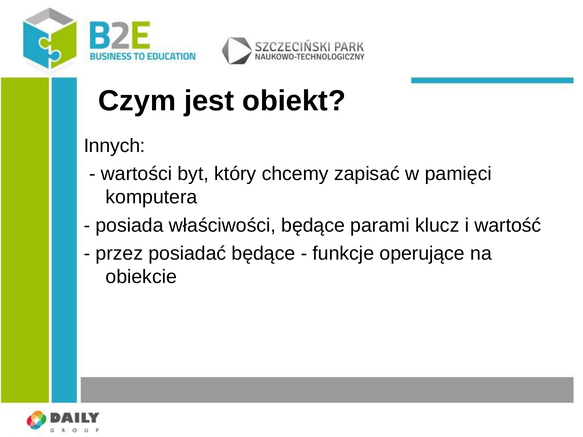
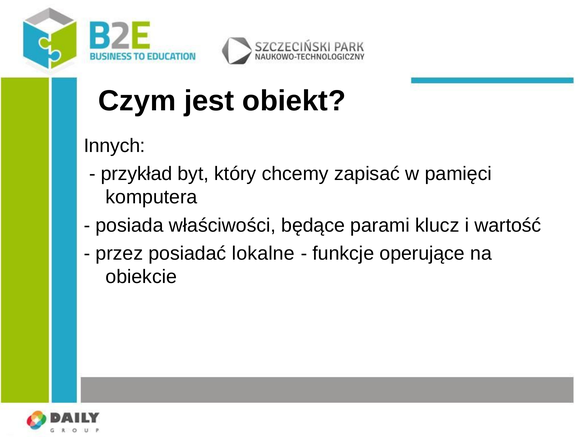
wartości: wartości -> przykład (137, 174)
posiadać będące: będące -> lokalne (263, 254)
